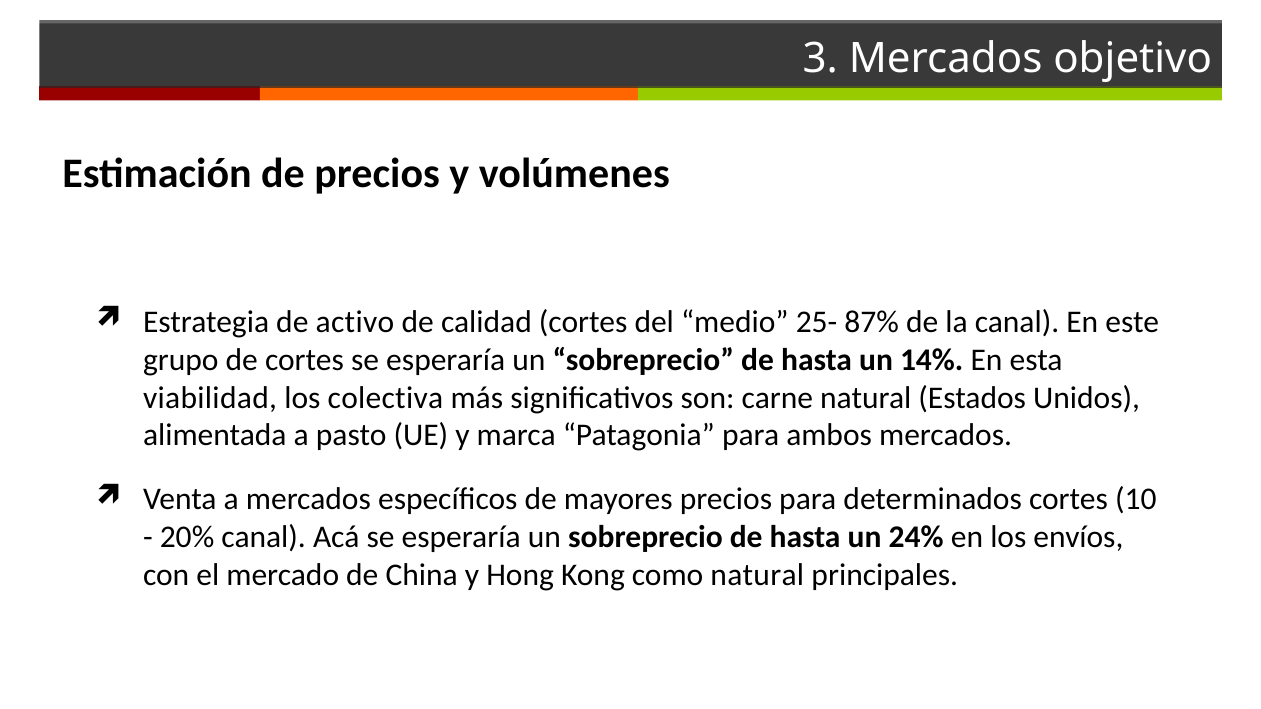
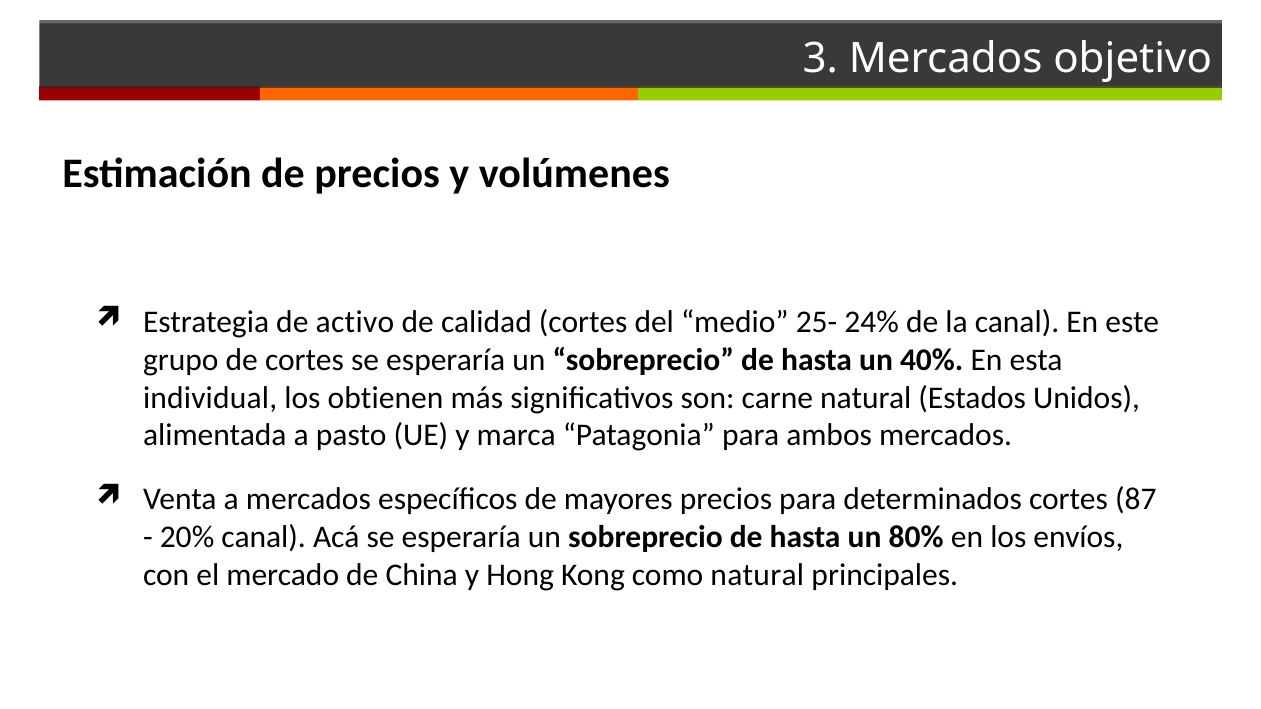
87%: 87% -> 24% (872, 322)
14%: 14% -> 40% (932, 360)
viabilidad: viabilidad -> individual (210, 398)
colectiva: colectiva -> obtienen (386, 398)
10: 10 -> 87 (1136, 500)
24%: 24% -> 80% (916, 538)
